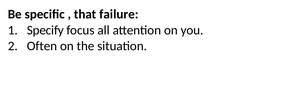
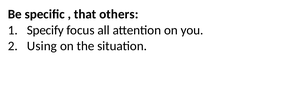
failure: failure -> others (119, 14)
Often: Often -> Using (42, 46)
